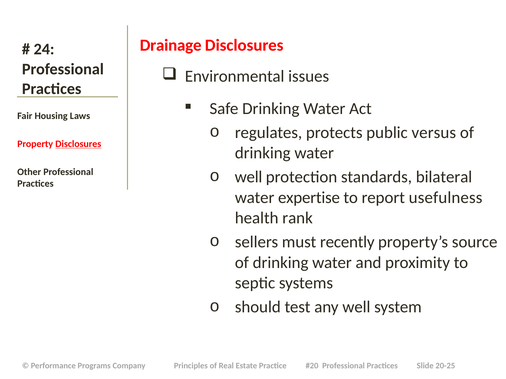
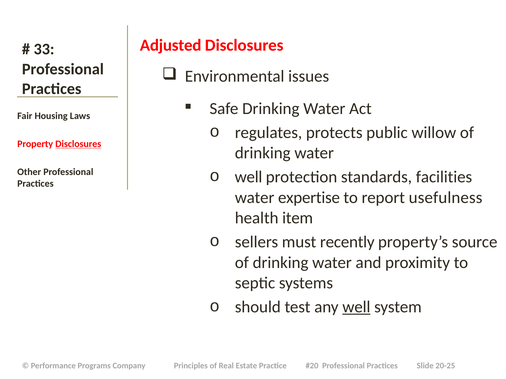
Drainage: Drainage -> Adjusted (171, 45)
24: 24 -> 33 (44, 49)
versus: versus -> willow (434, 133)
bilateral: bilateral -> facilities (444, 177)
rank: rank -> item (298, 218)
well underline: none -> present (356, 307)
